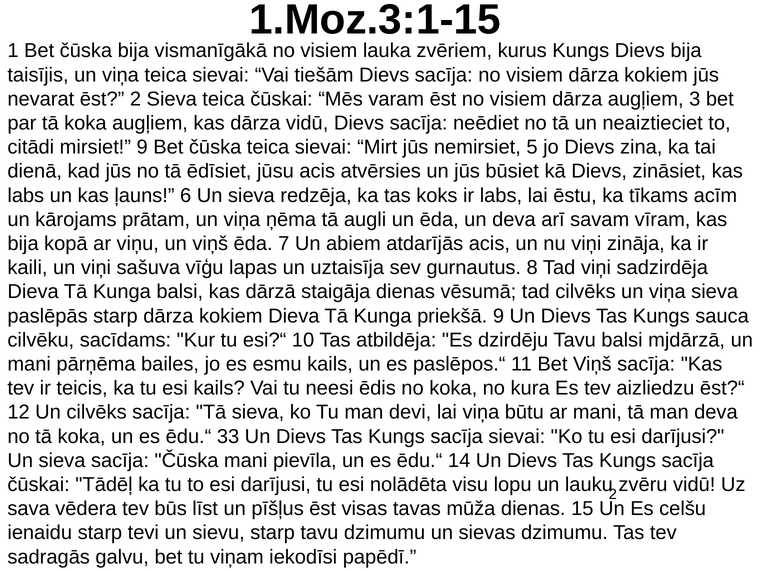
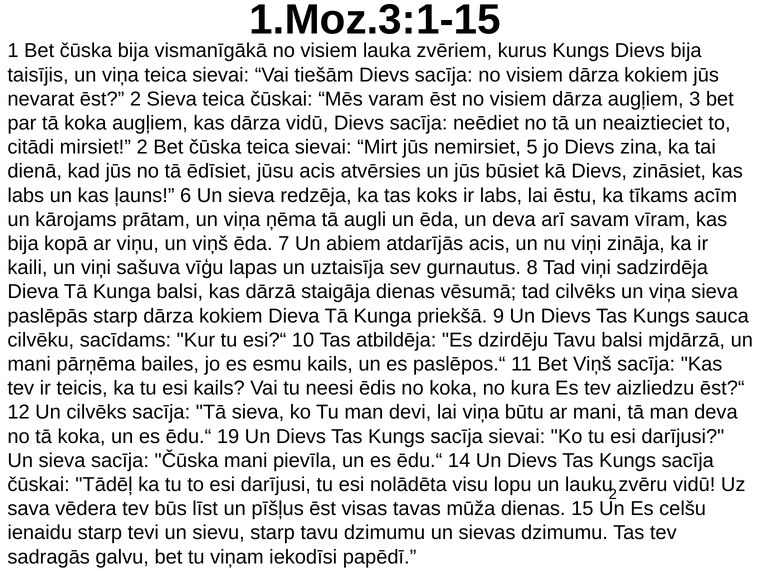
mirsiet 9: 9 -> 2 (142, 147)
33: 33 -> 19 (228, 437)
